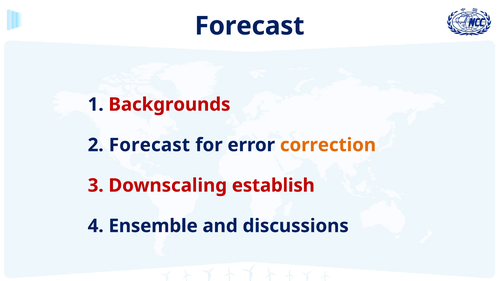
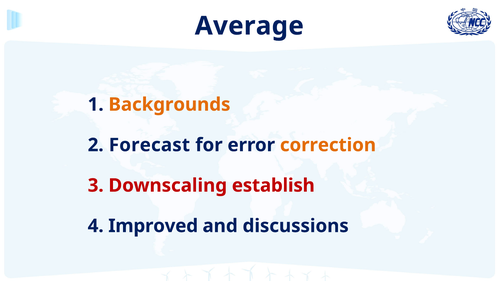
Forecast: Forecast -> Average (249, 26)
Backgrounds colour: red -> orange (169, 104)
Ensemble: Ensemble -> Improved (153, 226)
